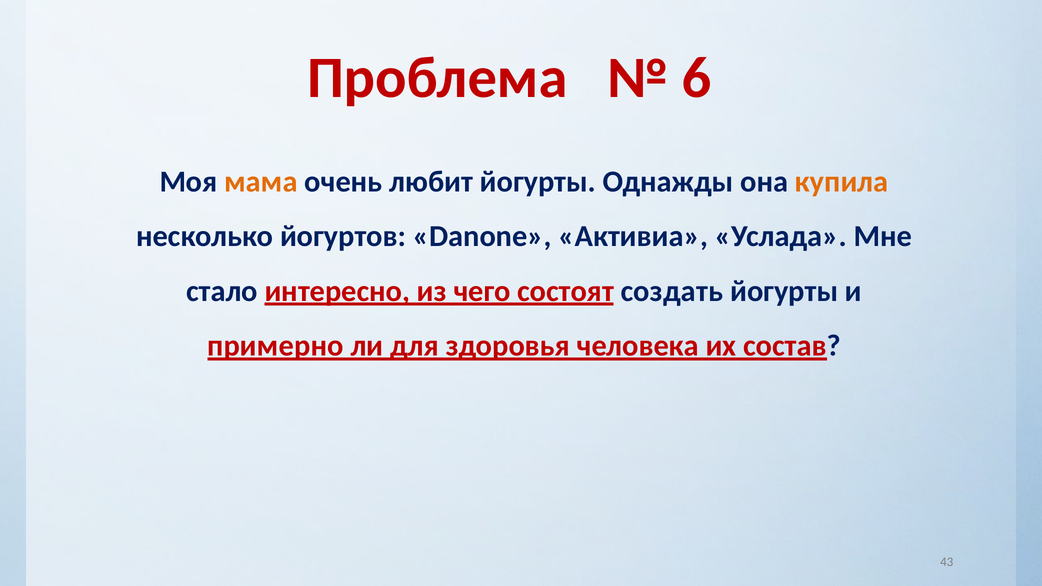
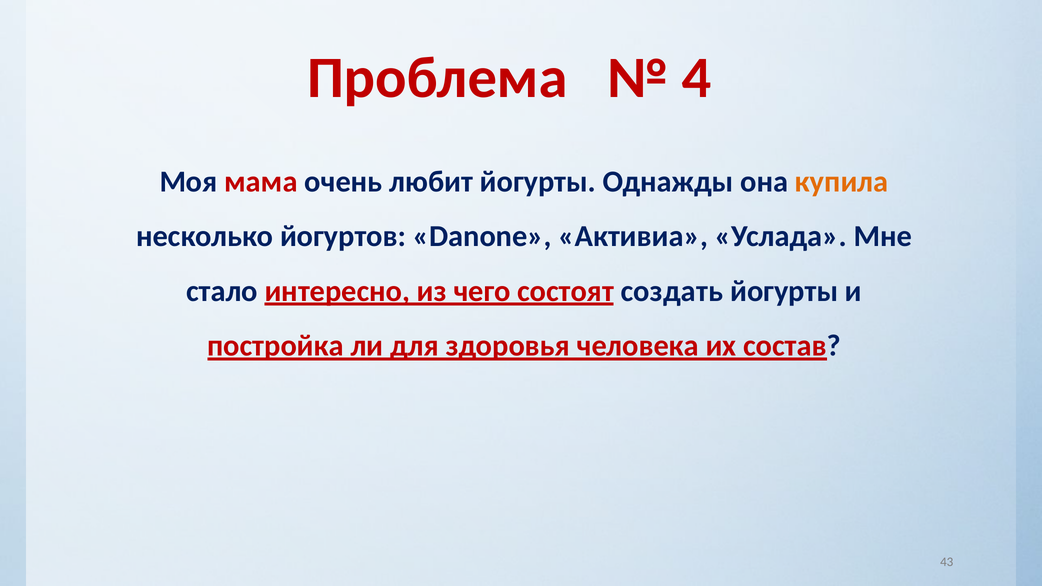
6: 6 -> 4 (697, 78)
мама colour: orange -> red (261, 182)
примерно: примерно -> постройка (275, 346)
